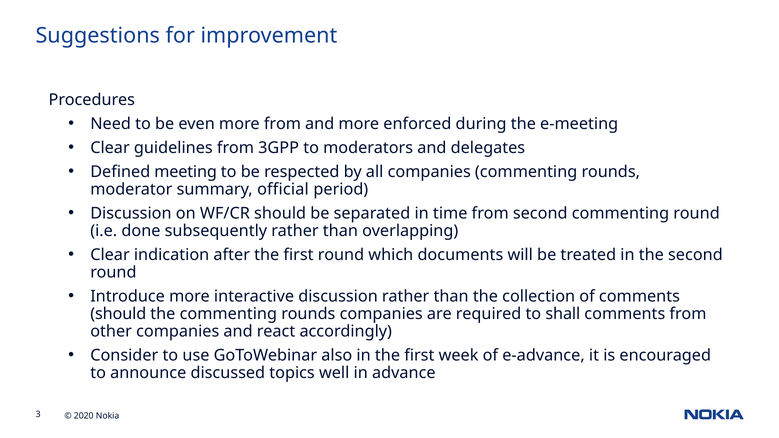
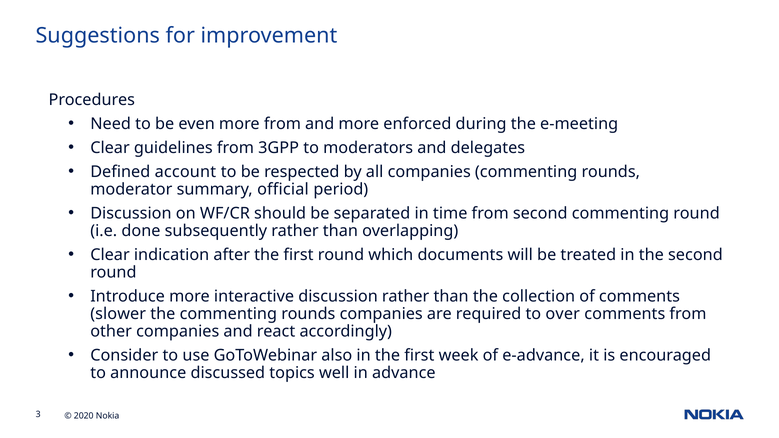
meeting: meeting -> account (185, 172)
should: should -> slower (118, 314)
shall: shall -> over (563, 314)
